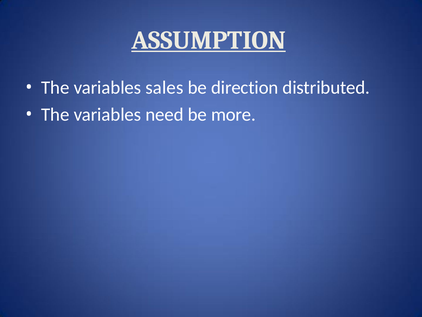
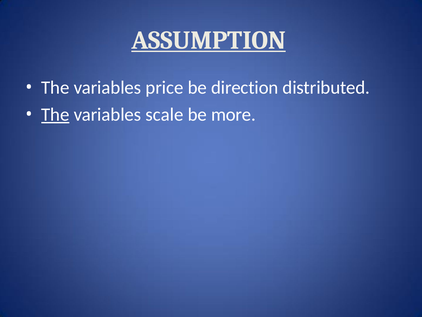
sales: sales -> price (164, 87)
The underline: none -> present (55, 114)
need: need -> scale (164, 114)
